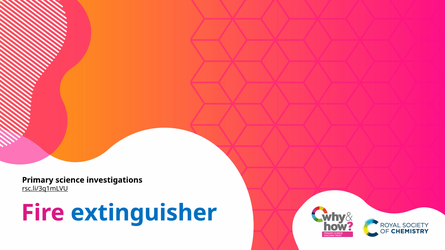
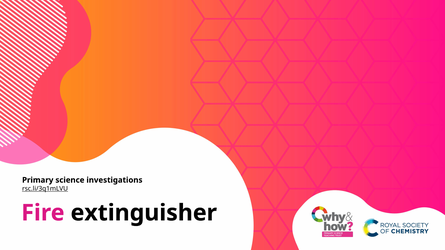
extinguisher colour: blue -> black (144, 213)
